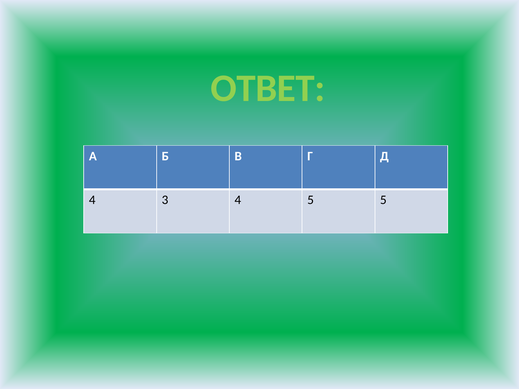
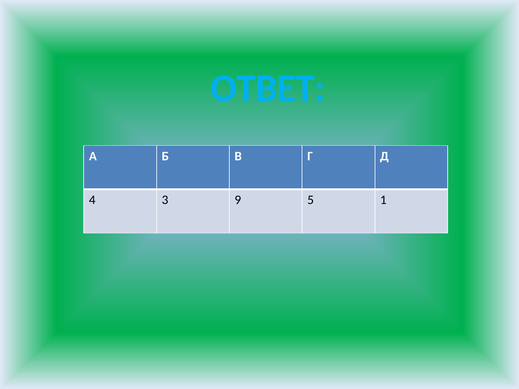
ОТВЕТ colour: light green -> light blue (268, 88)
3 4: 4 -> 9 (238, 200)
5 5: 5 -> 1 (383, 200)
